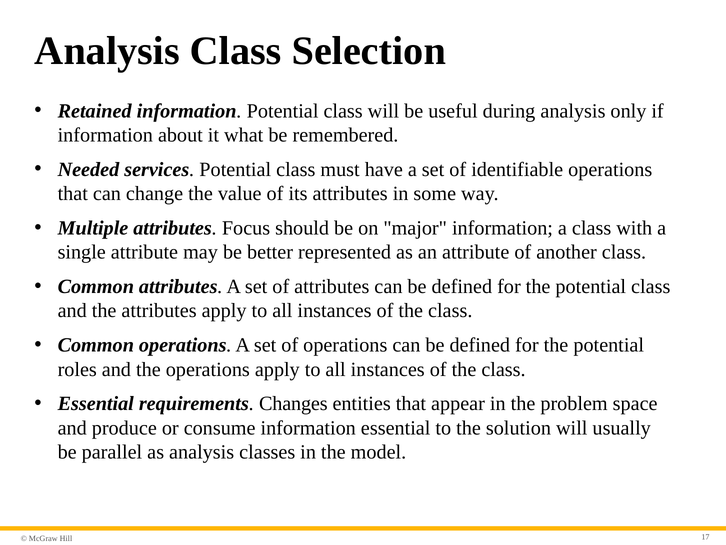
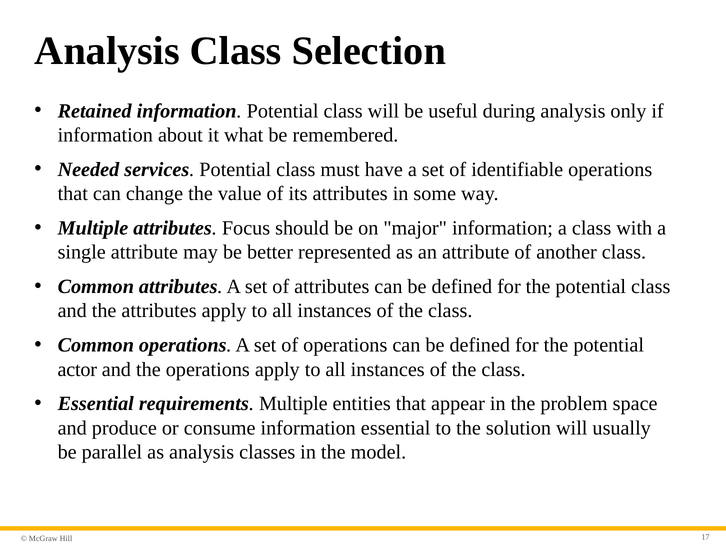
roles: roles -> actor (77, 369)
requirements Changes: Changes -> Multiple (293, 403)
